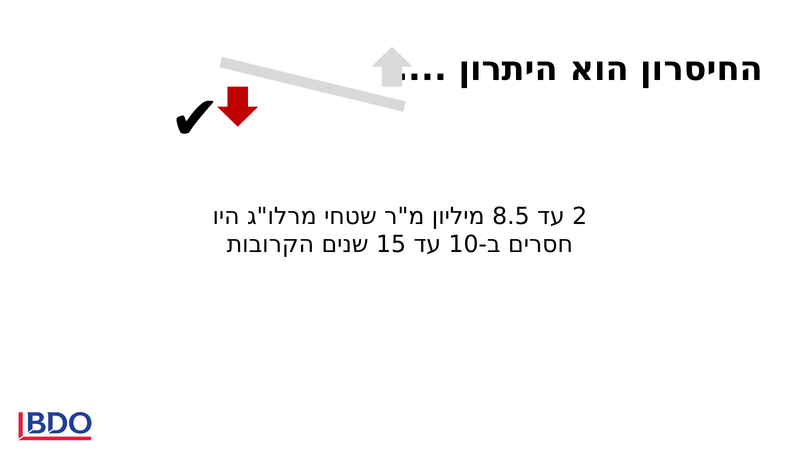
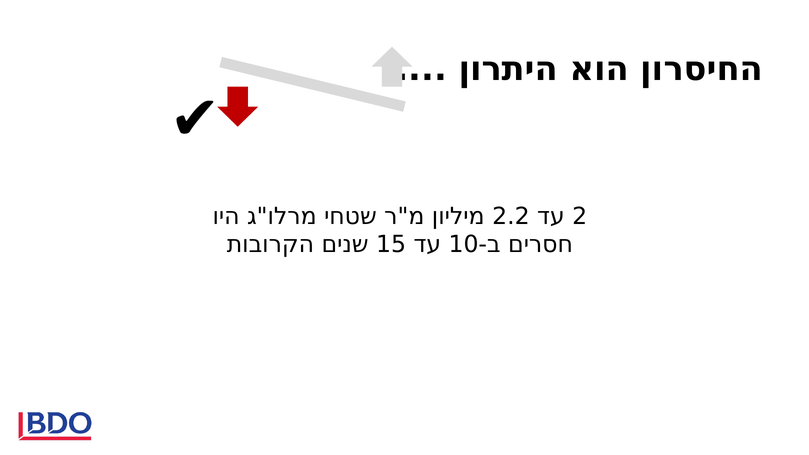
8.5: 8.5 -> 2.2 (511, 216)
